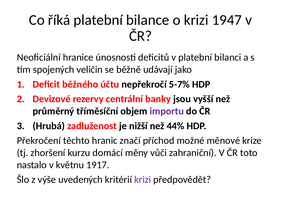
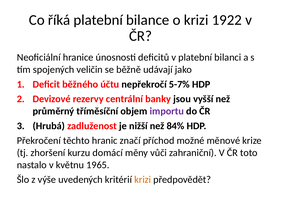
1947: 1947 -> 1922 (227, 20)
44%: 44% -> 84% (175, 126)
1917: 1917 -> 1965 (98, 165)
krizi colour: purple -> orange (143, 179)
